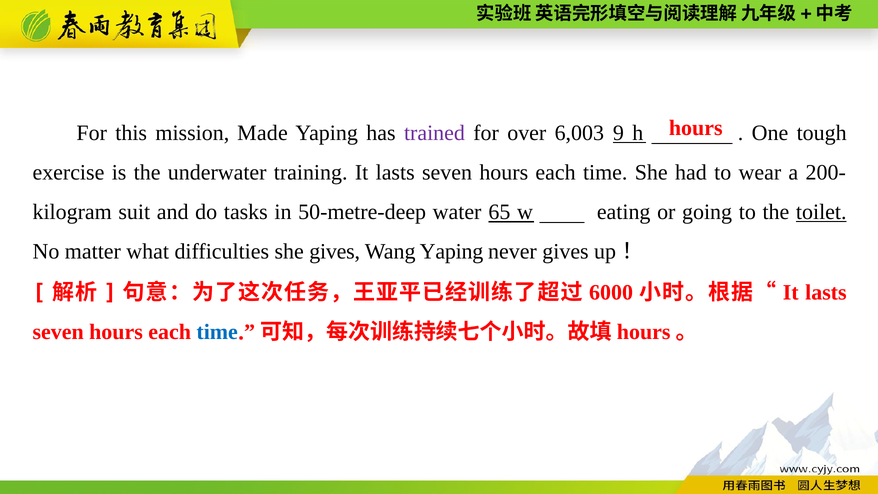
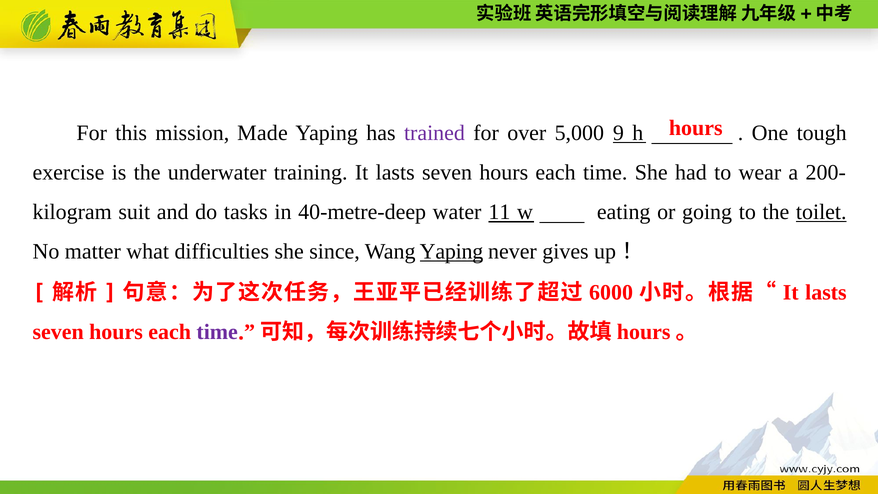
6,003: 6,003 -> 5,000 (579, 133)
50-metre-deep: 50-metre-deep -> 40-metre-deep (362, 212)
65: 65 -> 11 (499, 212)
she gives: gives -> since (335, 251)
Yaping underline: none -> present (452, 251)
time colour: blue -> purple (217, 332)
